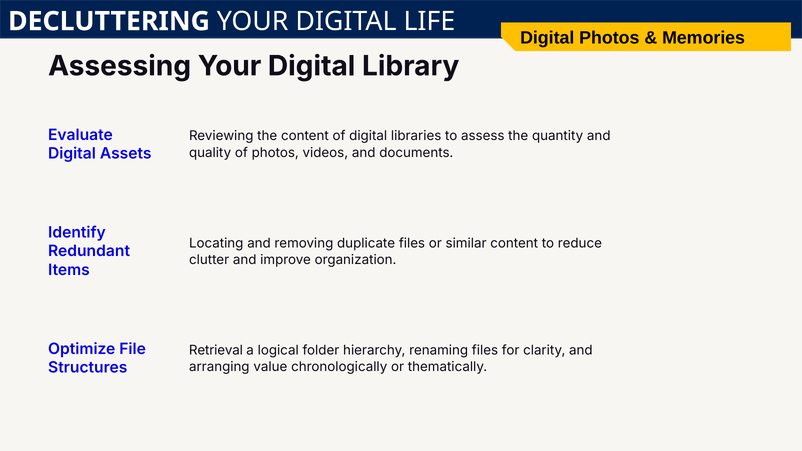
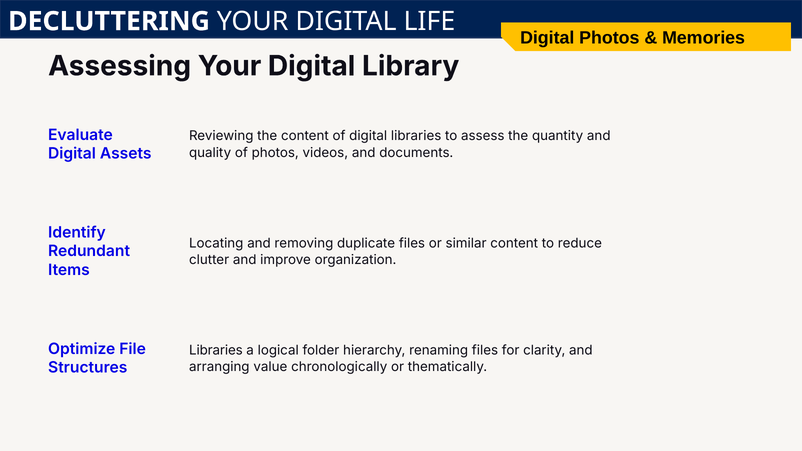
Retrieval: Retrieval -> Libraries (216, 350)
